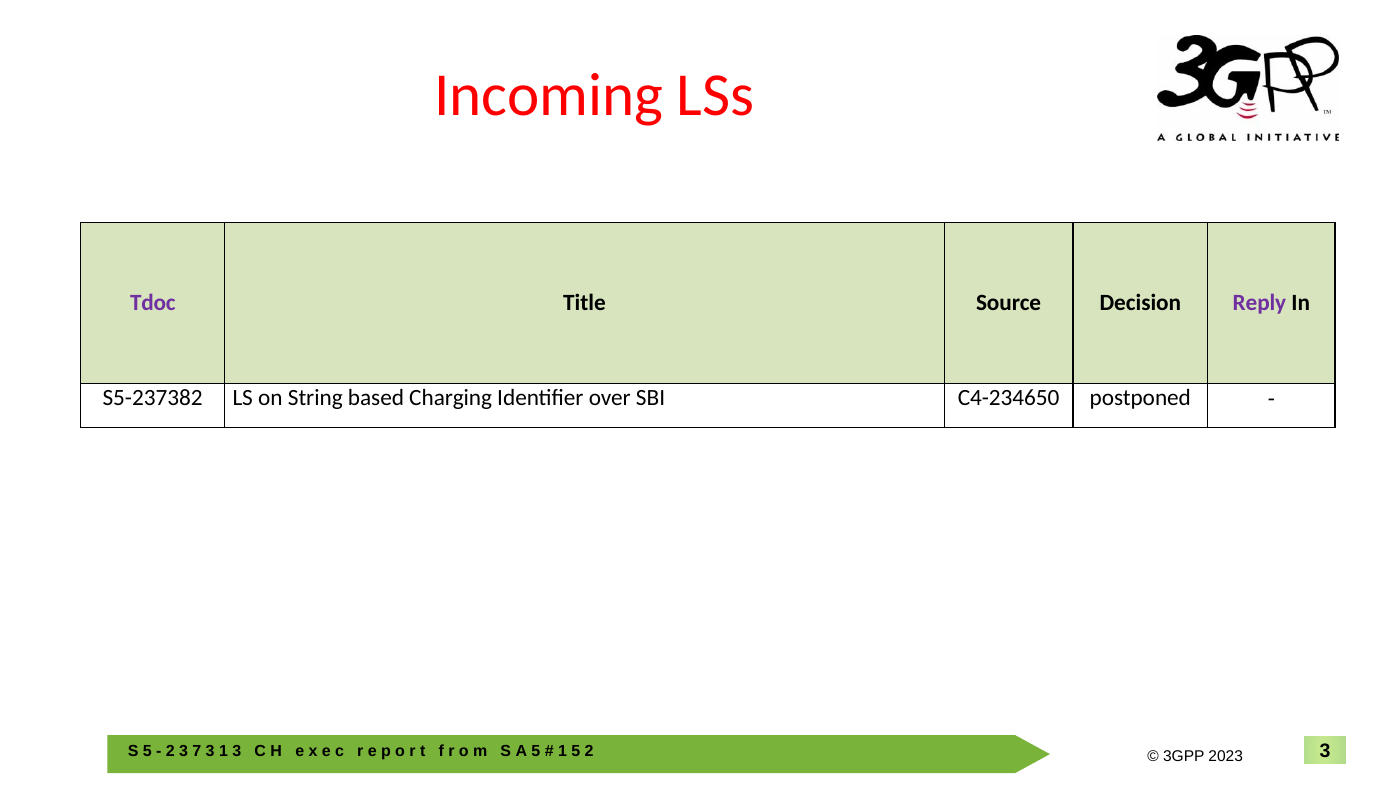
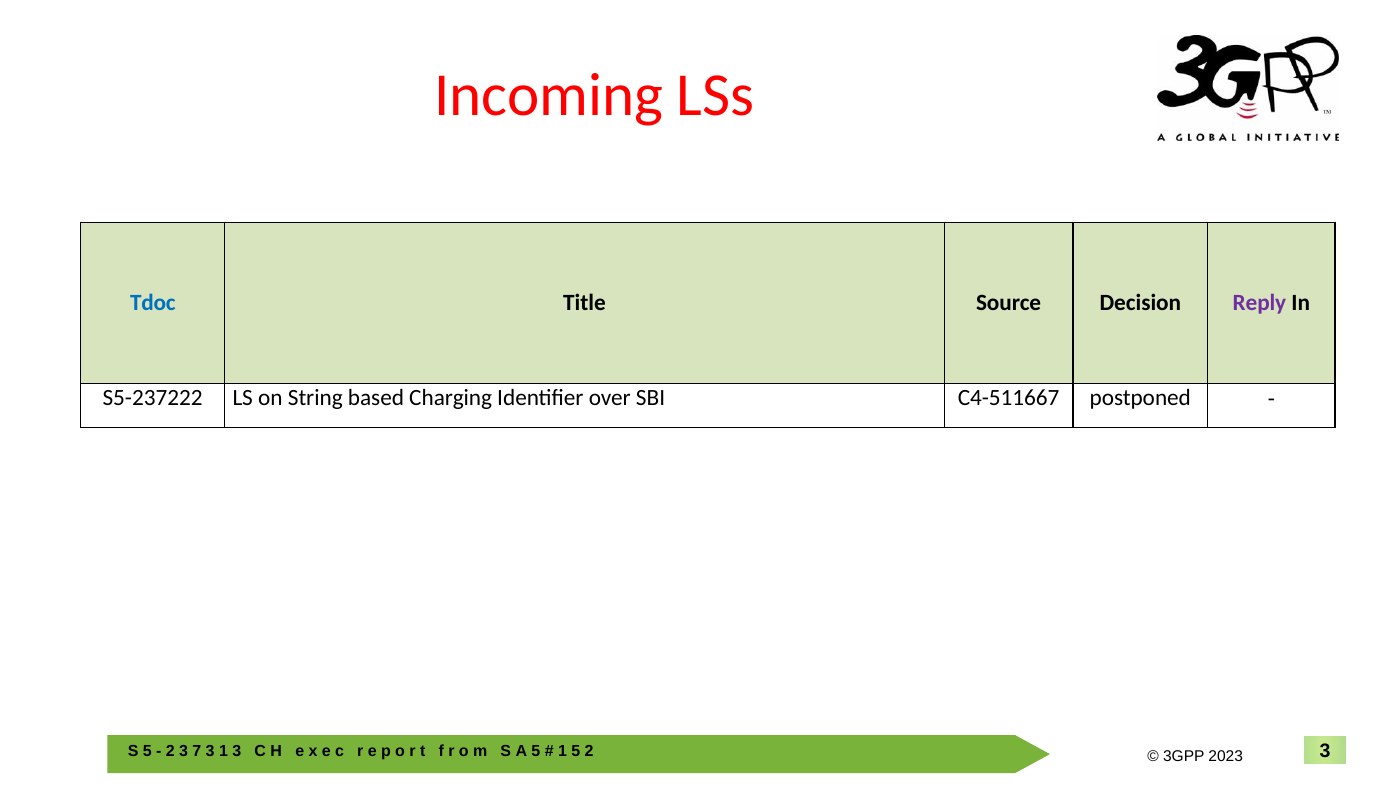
Tdoc colour: purple -> blue (153, 303)
S5-237382: S5-237382 -> S5-237222 (153, 398)
C4-234650: C4-234650 -> C4-511667 (1009, 398)
